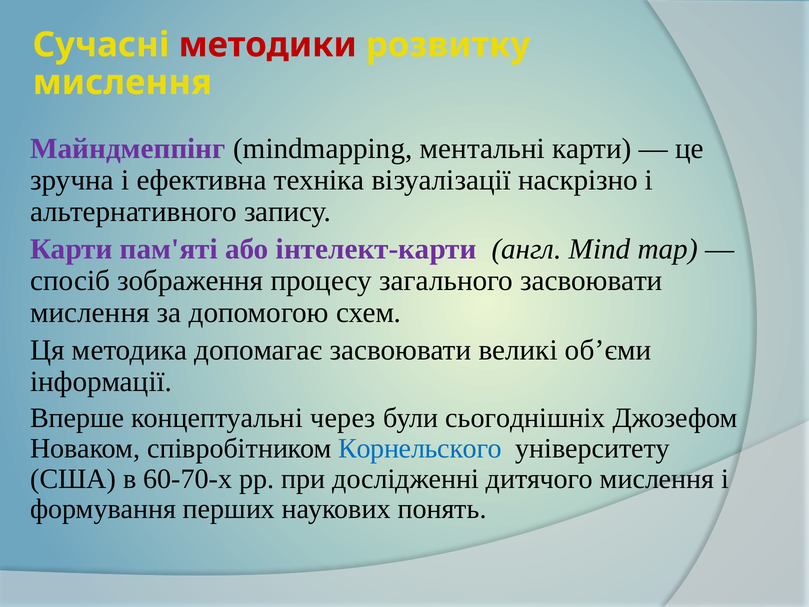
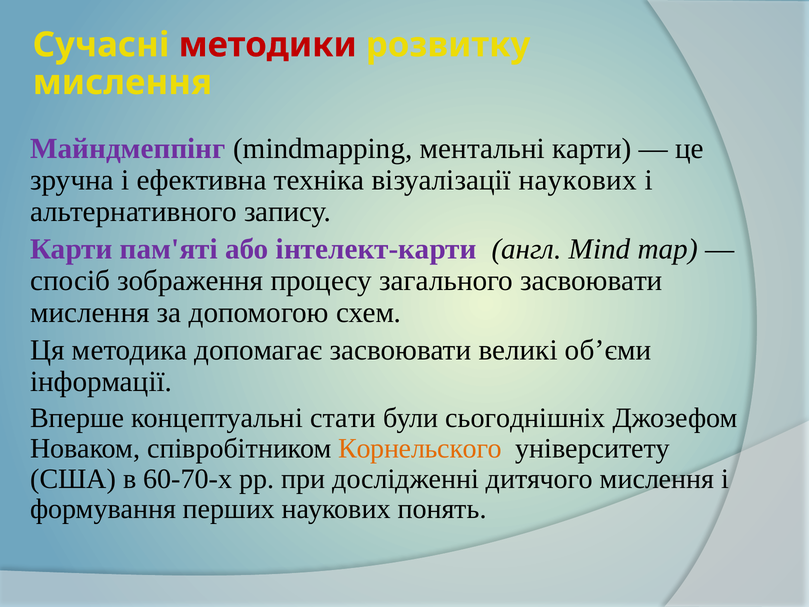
візуалізації наскрізно: наскрізно -> наукових (578, 180)
через: через -> стати (343, 418)
Корнельского colour: blue -> orange (420, 448)
